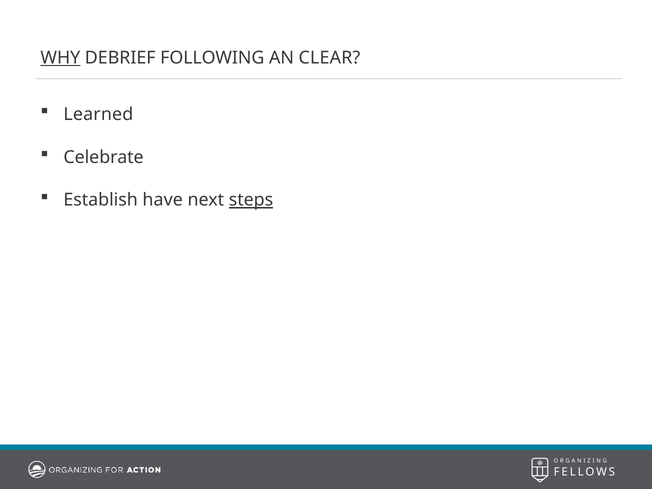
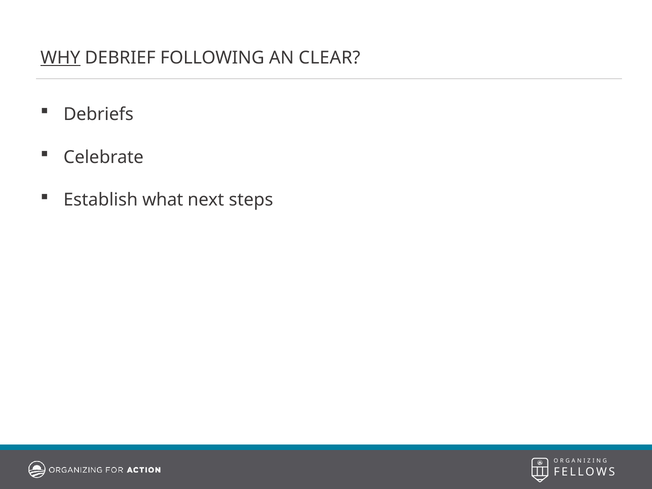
Learned: Learned -> Debriefs (98, 114)
have: have -> what (163, 200)
steps underline: present -> none (251, 200)
